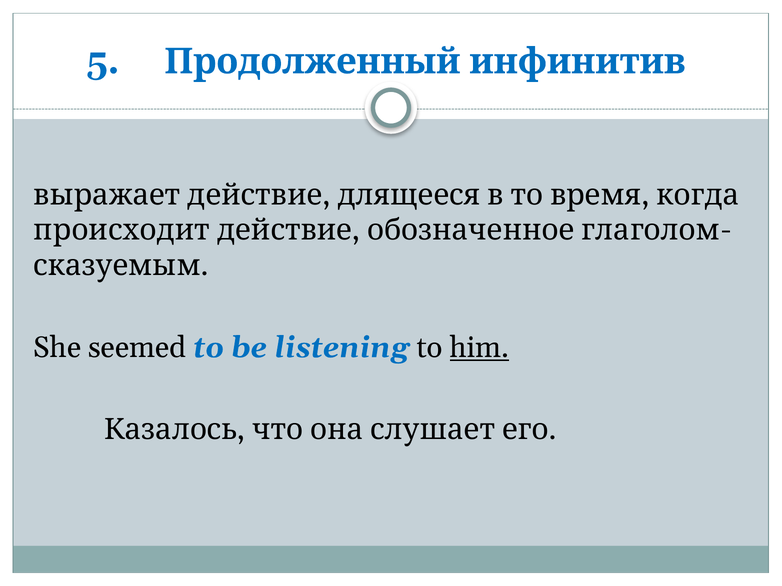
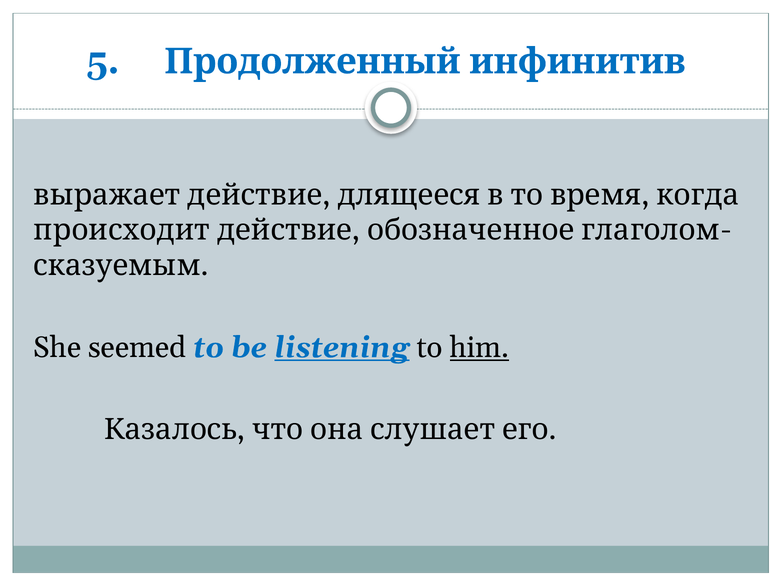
listening underline: none -> present (342, 348)
